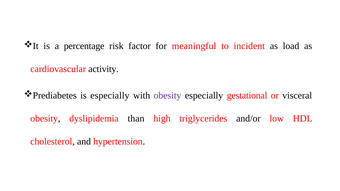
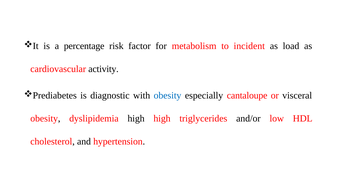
meaningful: meaningful -> metabolism (194, 46)
is especially: especially -> diagnostic (110, 96)
obesity colour: purple -> blue (168, 96)
gestational: gestational -> cantaloupe (247, 96)
dyslipidemia than: than -> high (136, 119)
